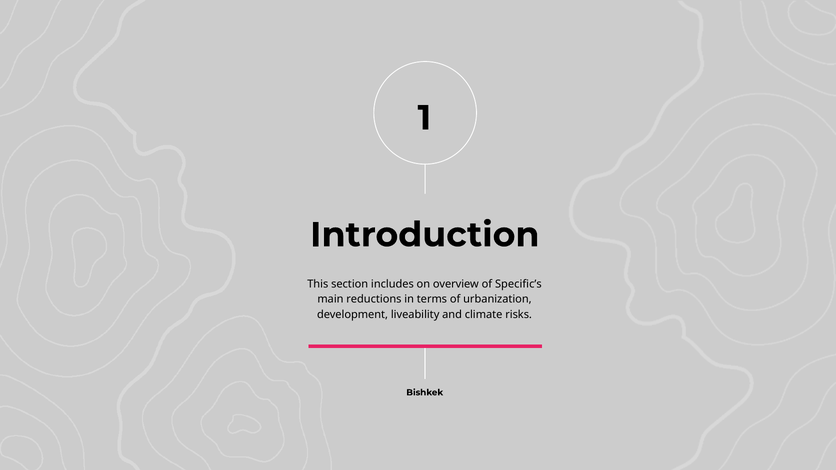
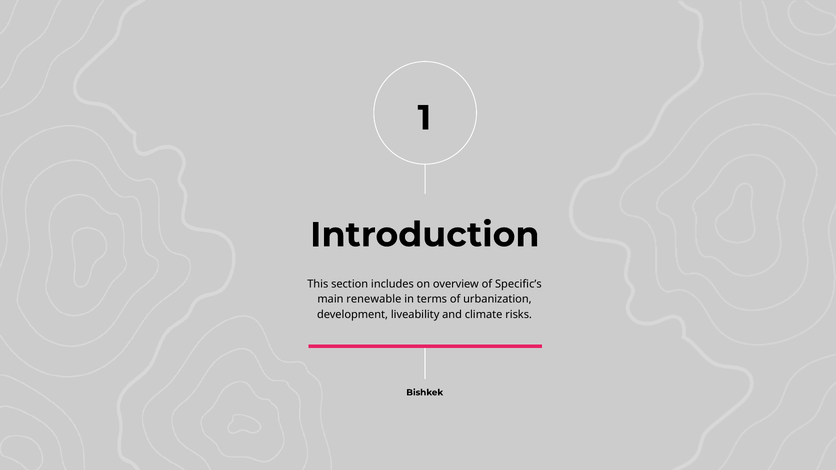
reductions: reductions -> renewable (374, 300)
